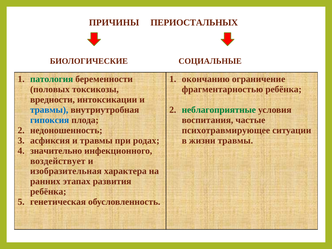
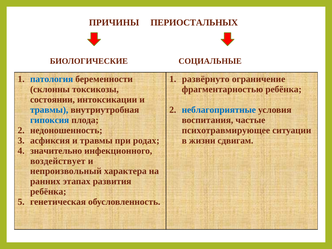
патология colour: green -> blue (52, 79)
окончанию: окончанию -> развёрнуто (206, 79)
половых: половых -> склонны (50, 89)
вредности: вредности -> состоянии (53, 100)
неблагоприятные colour: green -> blue (219, 110)
жизни травмы: травмы -> сдвигам (235, 140)
изобразительная: изобразительная -> непроизвольный (66, 171)
